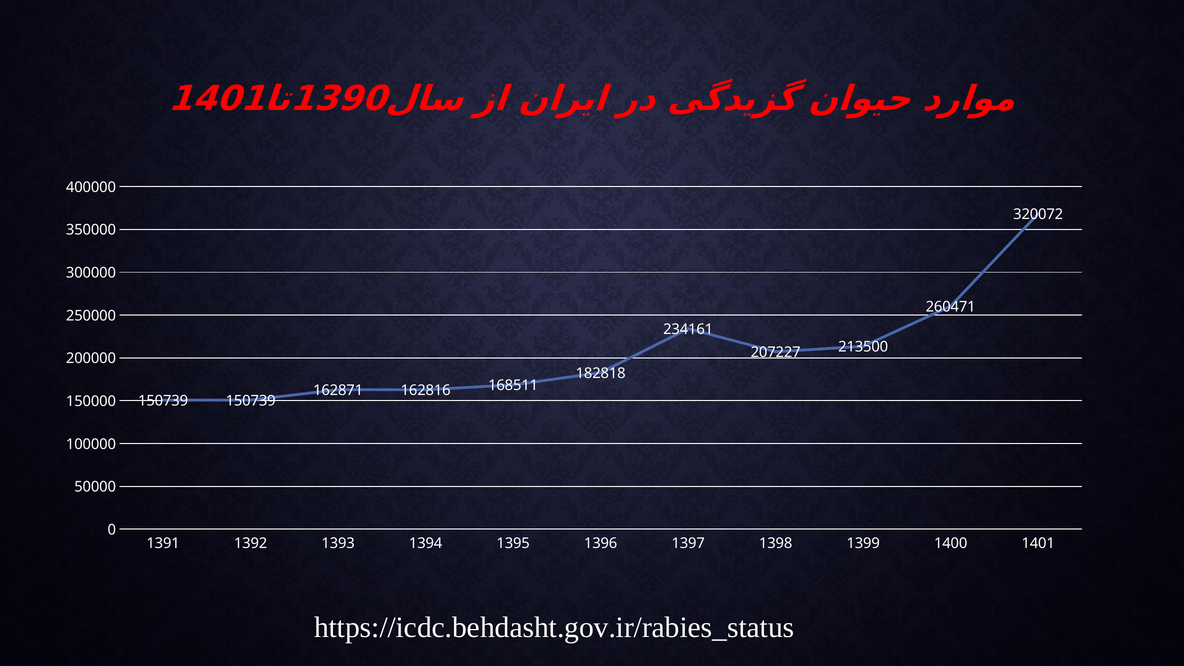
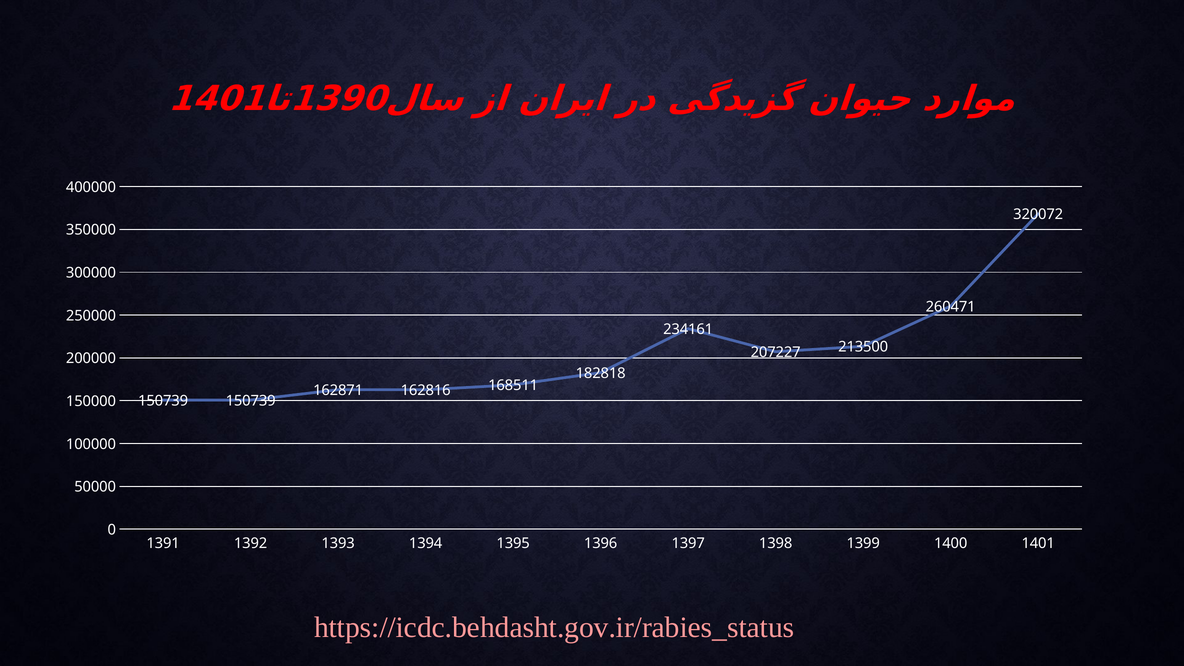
https://icdc.behdasht.gov.ir/rabies_status colour: white -> pink (554, 627)
